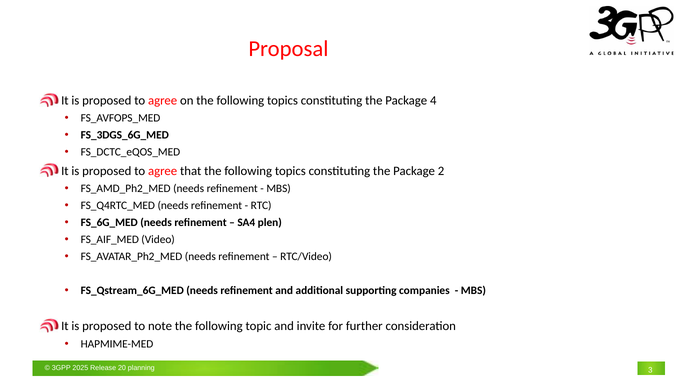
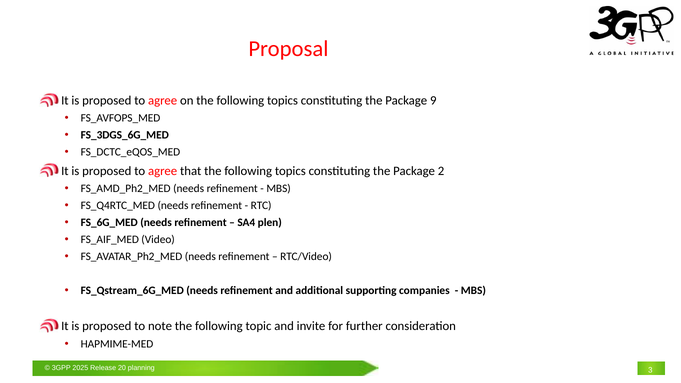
4: 4 -> 9 (433, 100)
